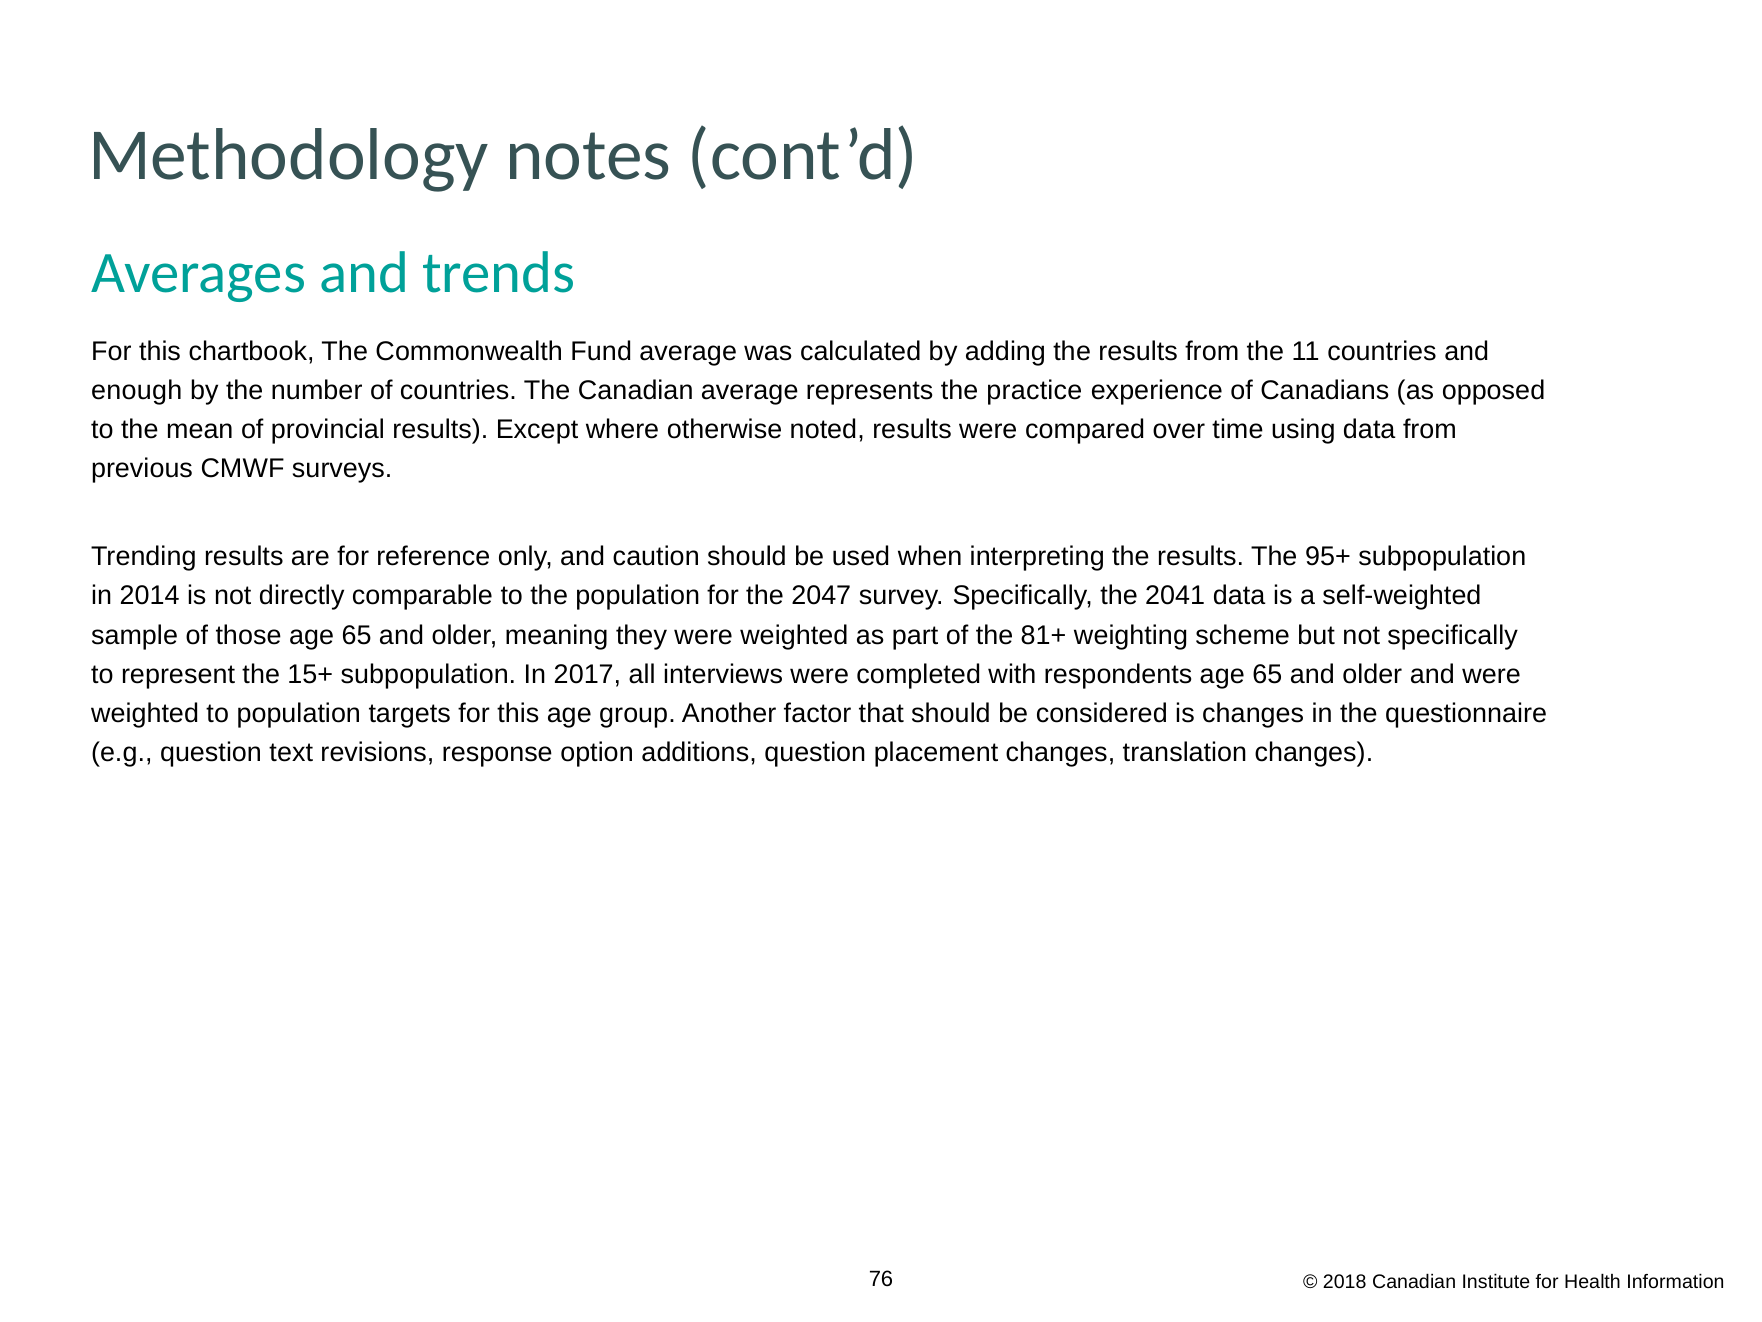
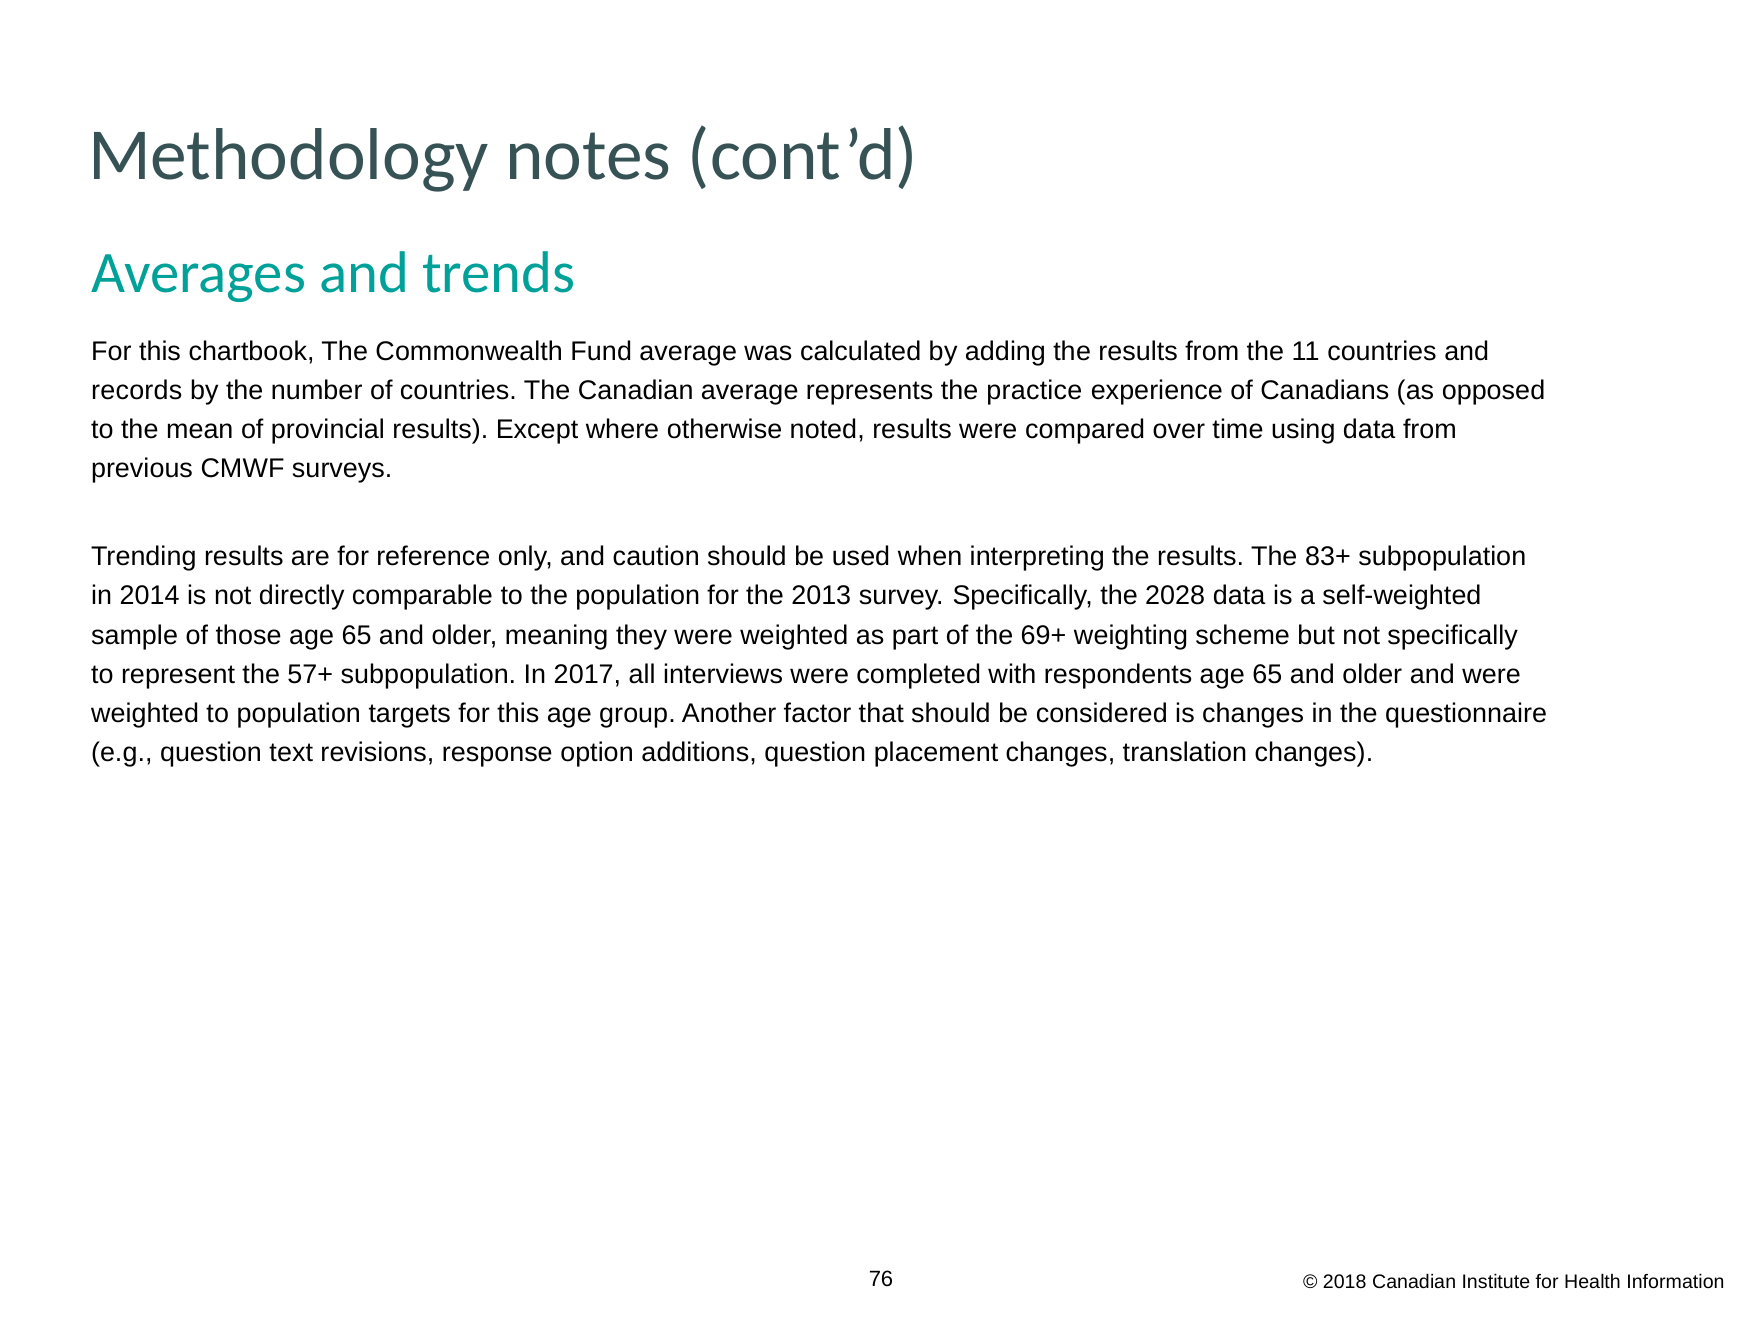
enough: enough -> records (137, 390)
95+: 95+ -> 83+ (1328, 557)
2047: 2047 -> 2013 (821, 596)
2041: 2041 -> 2028 (1175, 596)
81+: 81+ -> 69+ (1044, 635)
15+: 15+ -> 57+ (310, 674)
